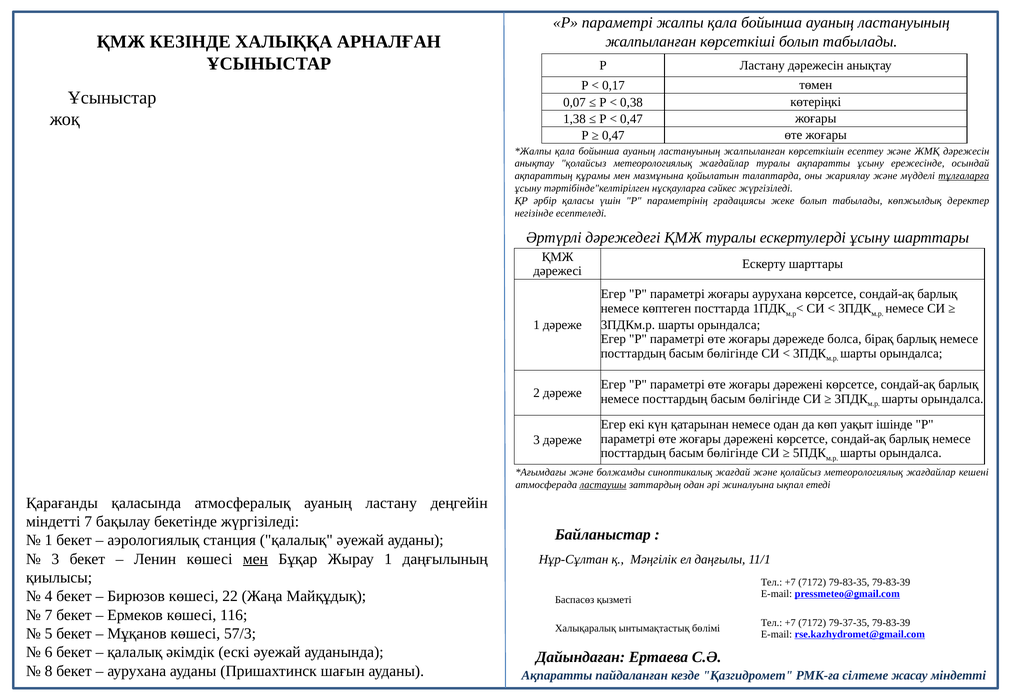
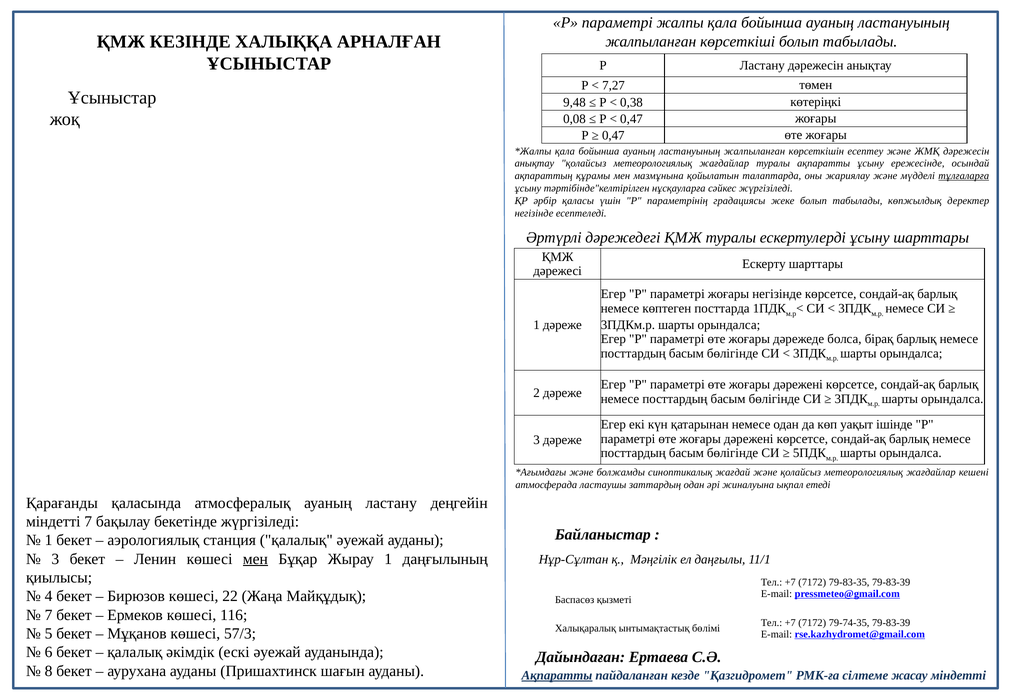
0,17: 0,17 -> 7,27 (614, 86)
0,07: 0,07 -> 9,48 (575, 102)
1,38: 1,38 -> 0,08 (575, 119)
жоғары аурухана: аурухана -> негізінде (777, 294)
ластаушы underline: present -> none (603, 485)
79-37-35: 79-37-35 -> 79-74-35 (849, 623)
Ақпаратты underline: none -> present (557, 675)
